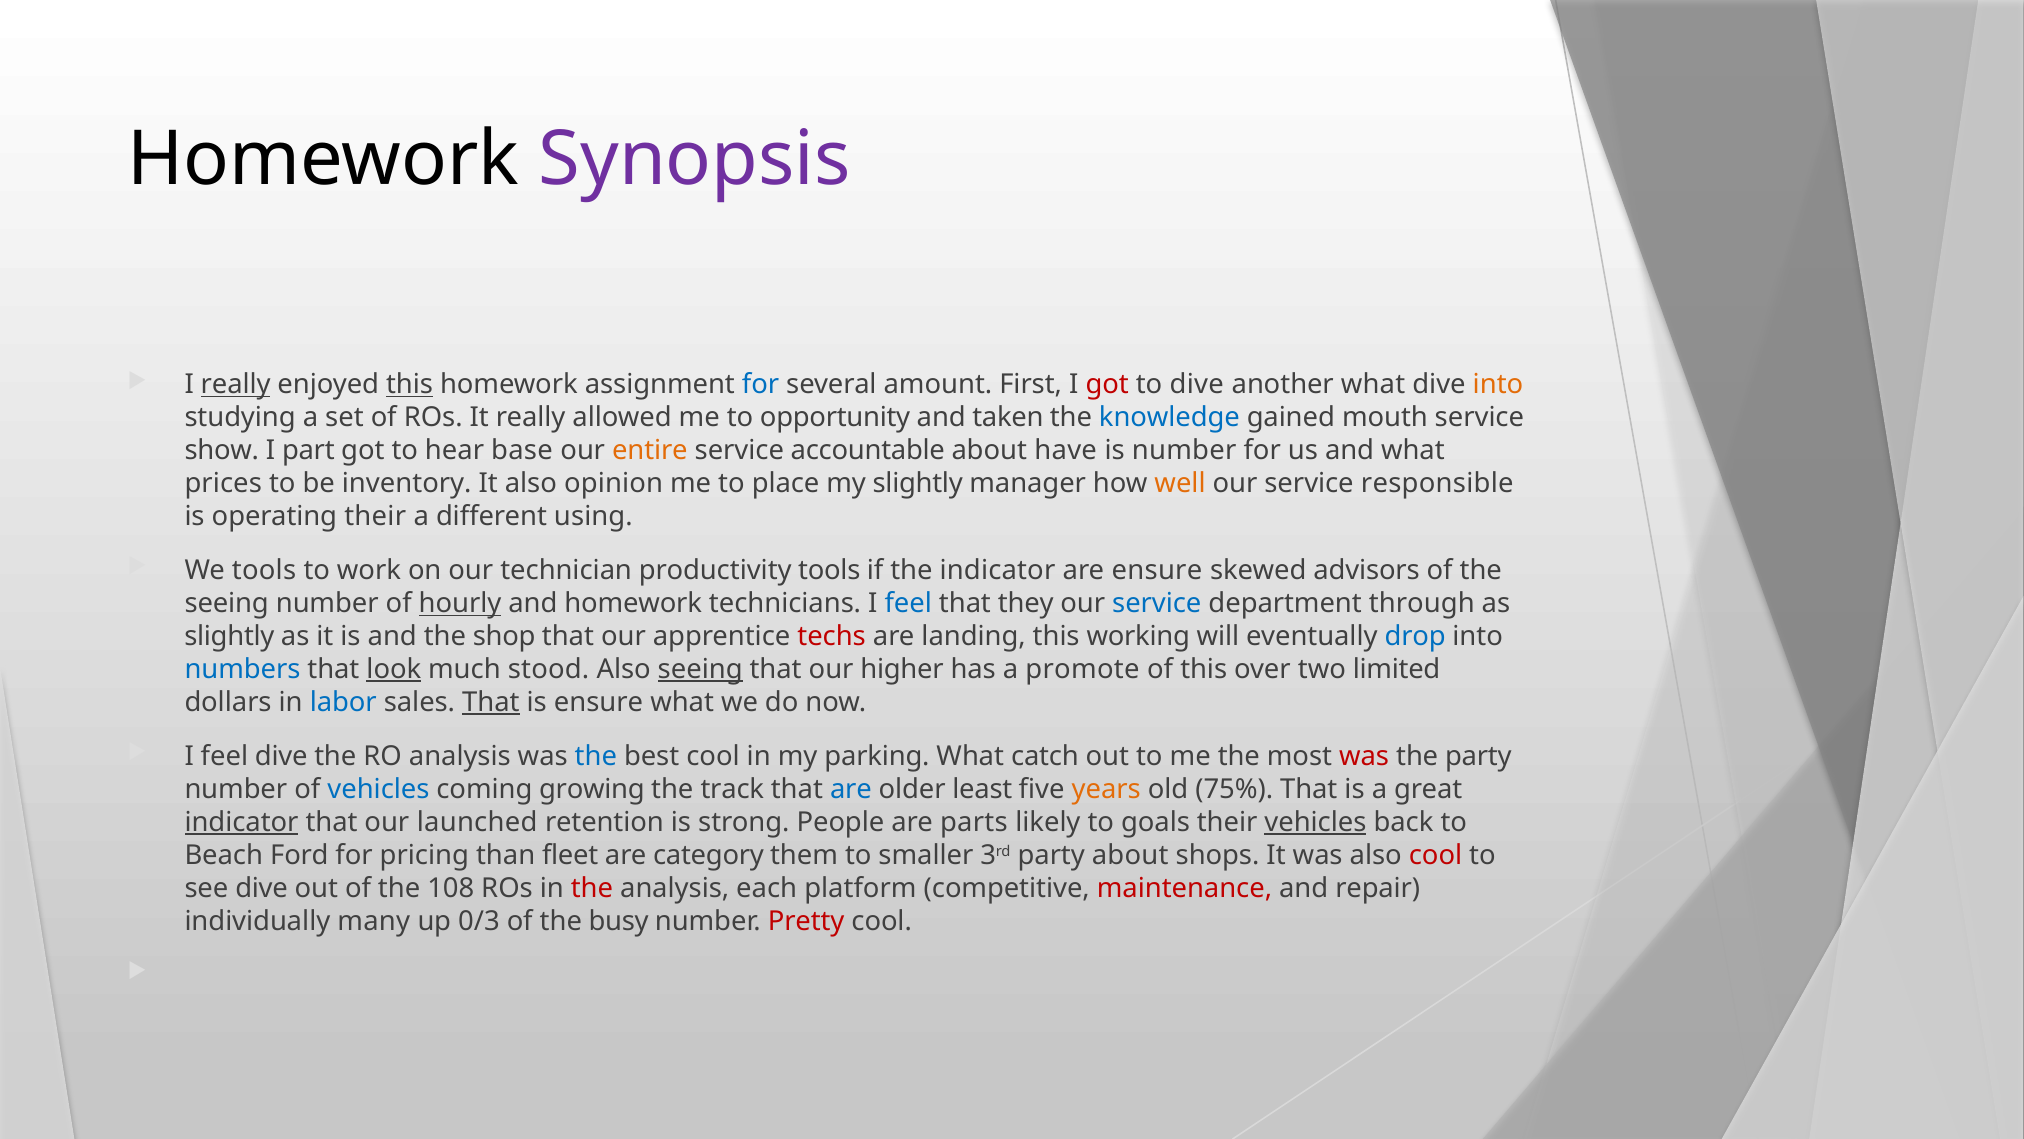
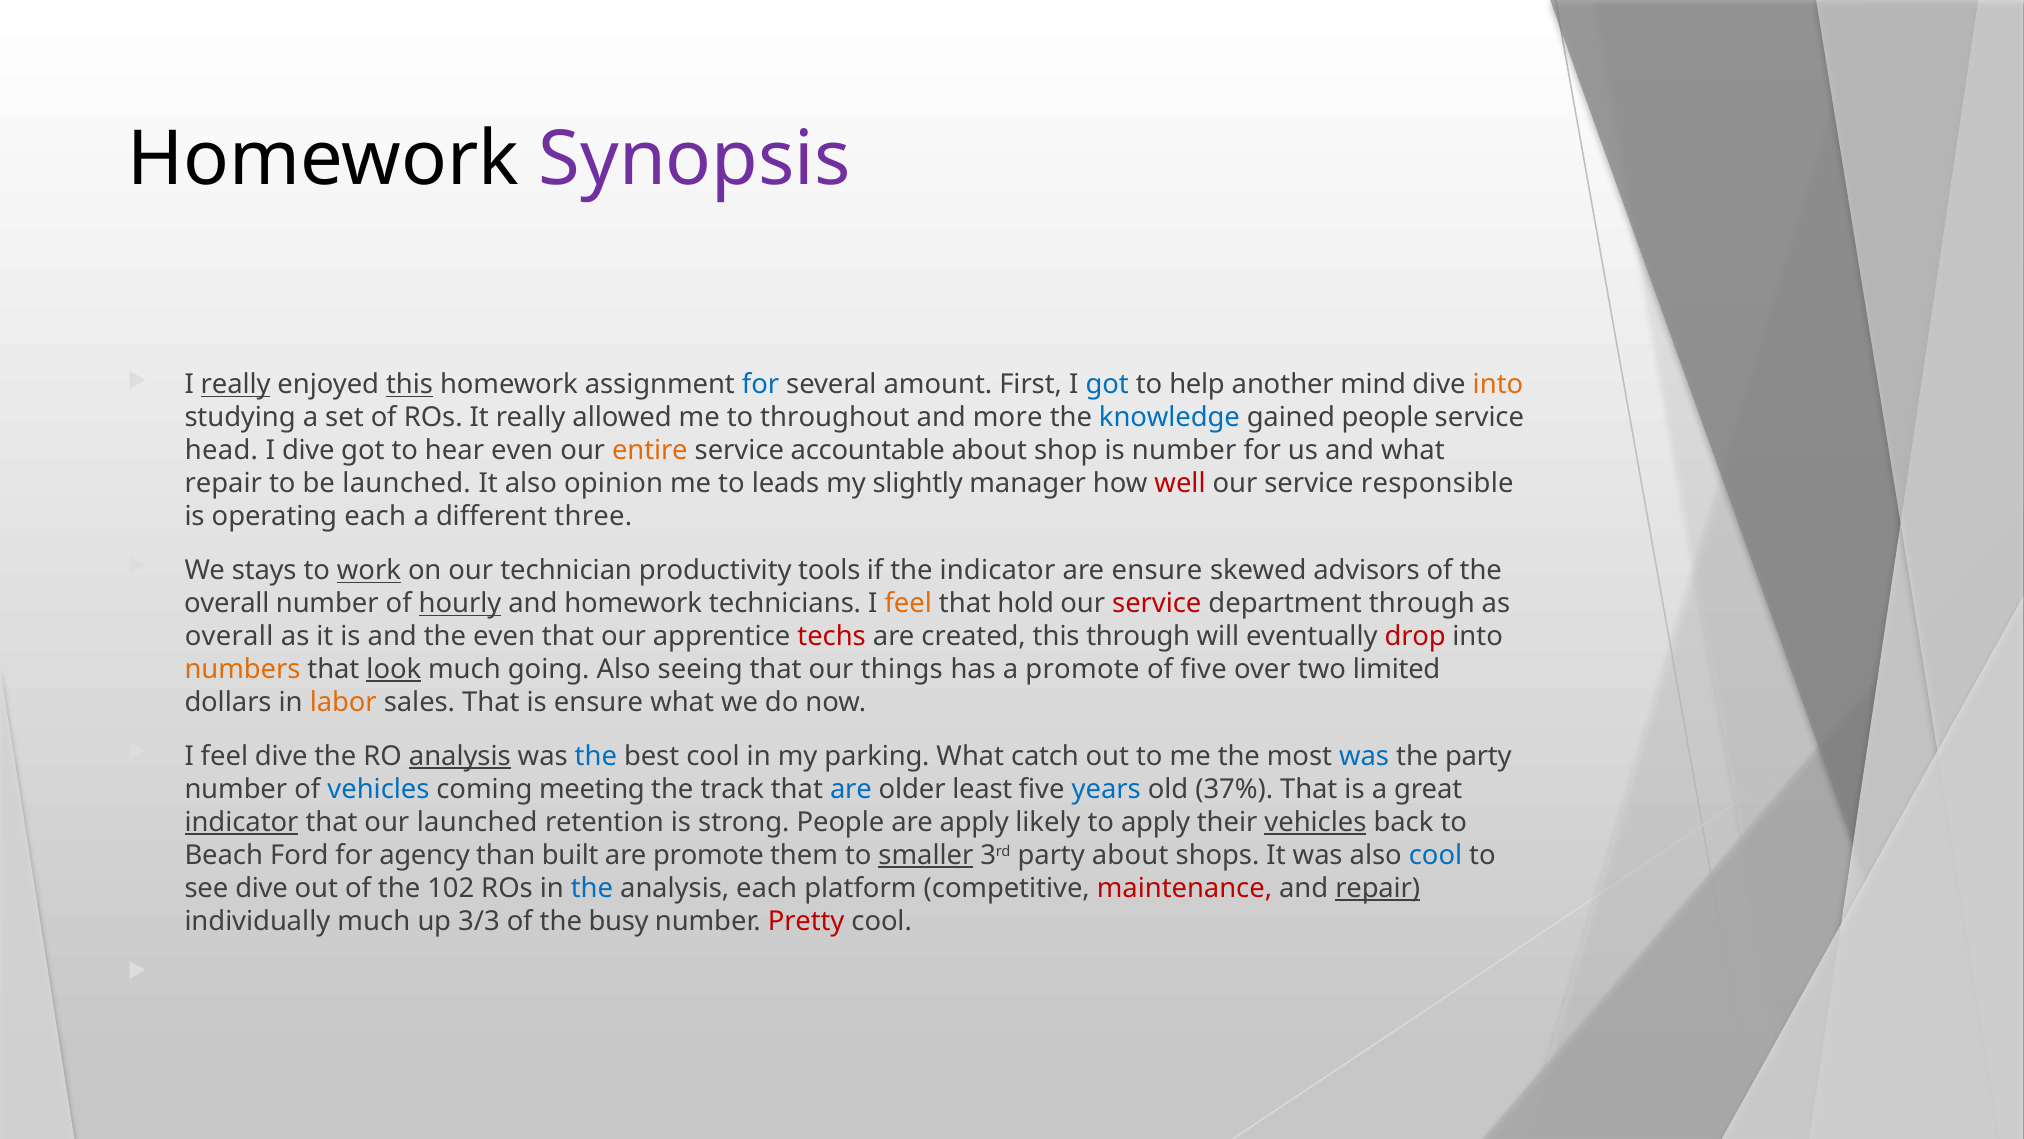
got colour: red -> blue (1107, 385)
to dive: dive -> help (1197, 385)
another what: what -> mind (1373, 385)
opportunity: opportunity -> throughout (835, 418)
taken: taken -> more (1008, 418)
gained mouth: mouth -> people (1385, 418)
show: show -> head (222, 451)
I part: part -> dive (308, 451)
hear base: base -> even (522, 451)
have: have -> shop (1066, 451)
prices: prices -> repair (223, 483)
be inventory: inventory -> launched (407, 483)
place: place -> leads (786, 483)
well colour: orange -> red (1180, 483)
operating their: their -> each (375, 516)
using: using -> three (593, 516)
We tools: tools -> stays (264, 570)
work underline: none -> present (369, 570)
seeing: seeing -> overall (227, 603)
feel colour: blue -> orange (908, 603)
they: they -> hold (1026, 603)
service colour: blue -> red (1157, 603)
slightly: slightly -> overall (229, 636)
the shop: shop -> even (504, 636)
landing: landing -> created (974, 636)
this working: working -> through (1138, 636)
drop colour: blue -> red (1415, 636)
numbers colour: blue -> orange (243, 669)
stood: stood -> going (549, 669)
seeing underline: present -> none (700, 669)
higher: higher -> things (902, 669)
of this: this -> five (1204, 669)
labor colour: blue -> orange (343, 702)
That underline: present -> none (491, 702)
analysis underline: none -> present (460, 756)
was colour: red -> blue (1364, 756)
growing: growing -> meeting (592, 789)
years colour: orange -> blue (1106, 789)
75%: 75% -> 37% (1234, 789)
are parts: parts -> apply (974, 822)
to goals: goals -> apply (1156, 822)
pricing: pricing -> agency (425, 855)
fleet: fleet -> built (570, 855)
are category: category -> promote (708, 855)
smaller underline: none -> present (926, 855)
cool colour: red -> blue (1436, 855)
108: 108 -> 102 (451, 888)
the colour: red -> blue (592, 888)
repair underline: none -> present (1378, 888)
individually many: many -> much (374, 921)
0/3: 0/3 -> 3/3 (479, 921)
